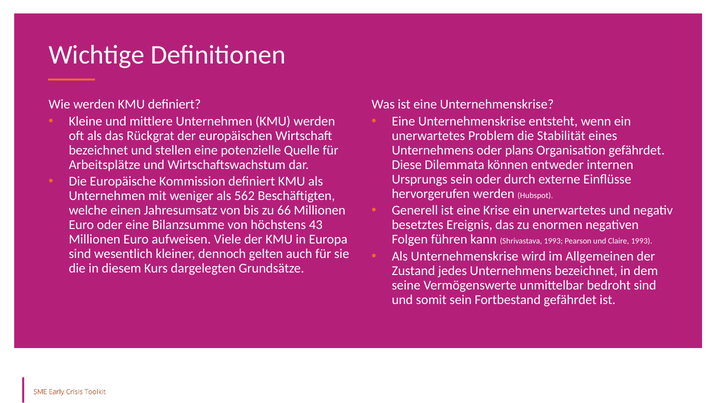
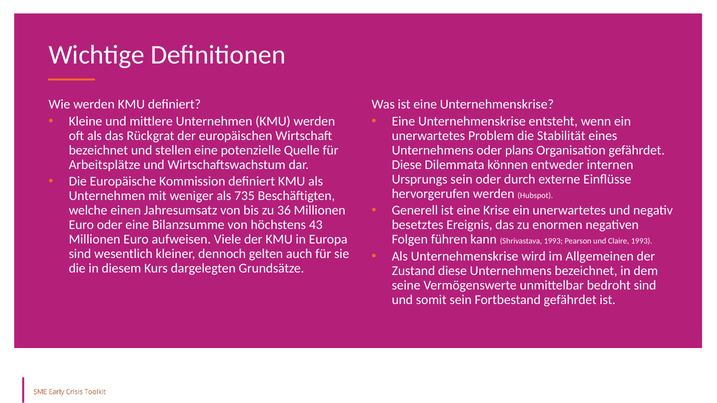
562: 562 -> 735 (245, 196)
66: 66 -> 36 (284, 211)
Zustand jedes: jedes -> diese (452, 271)
